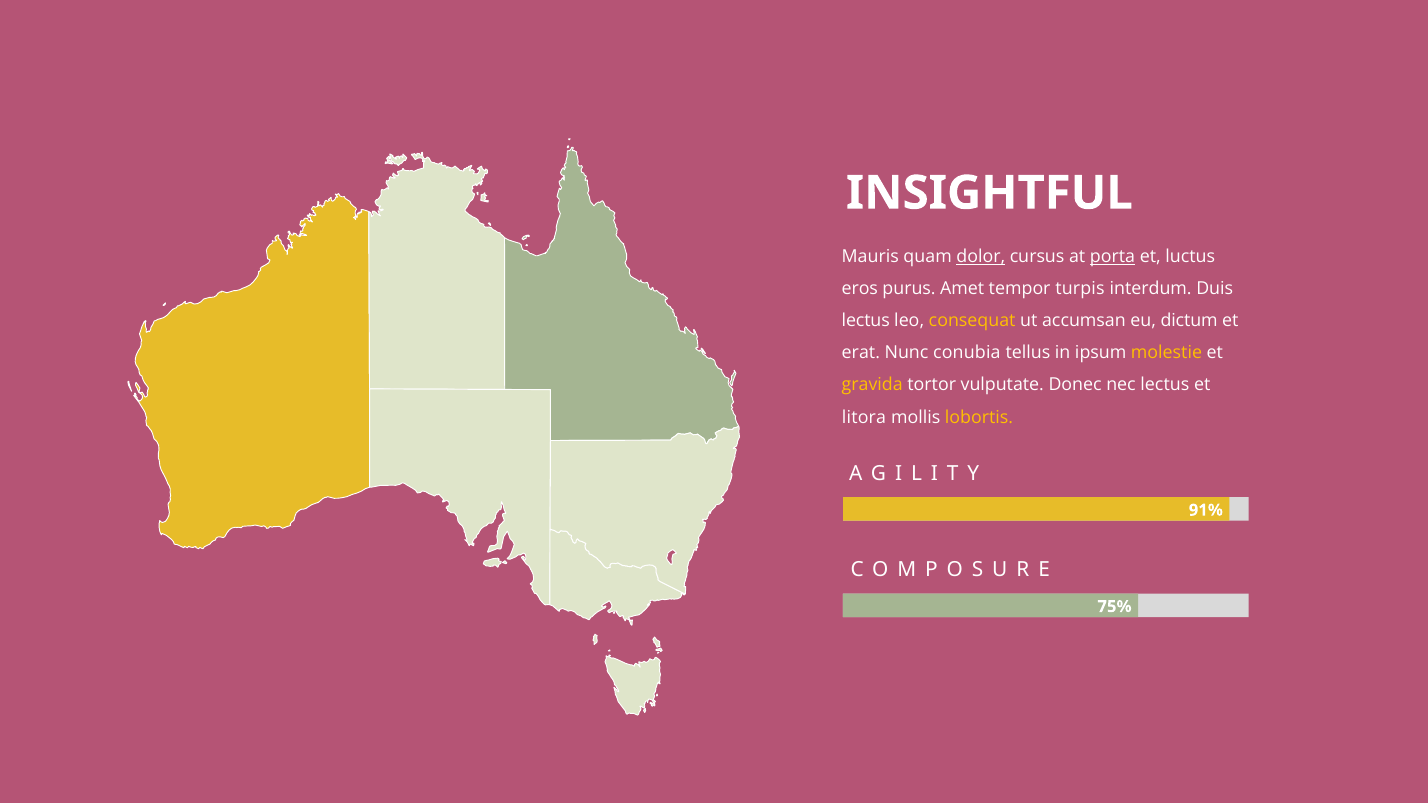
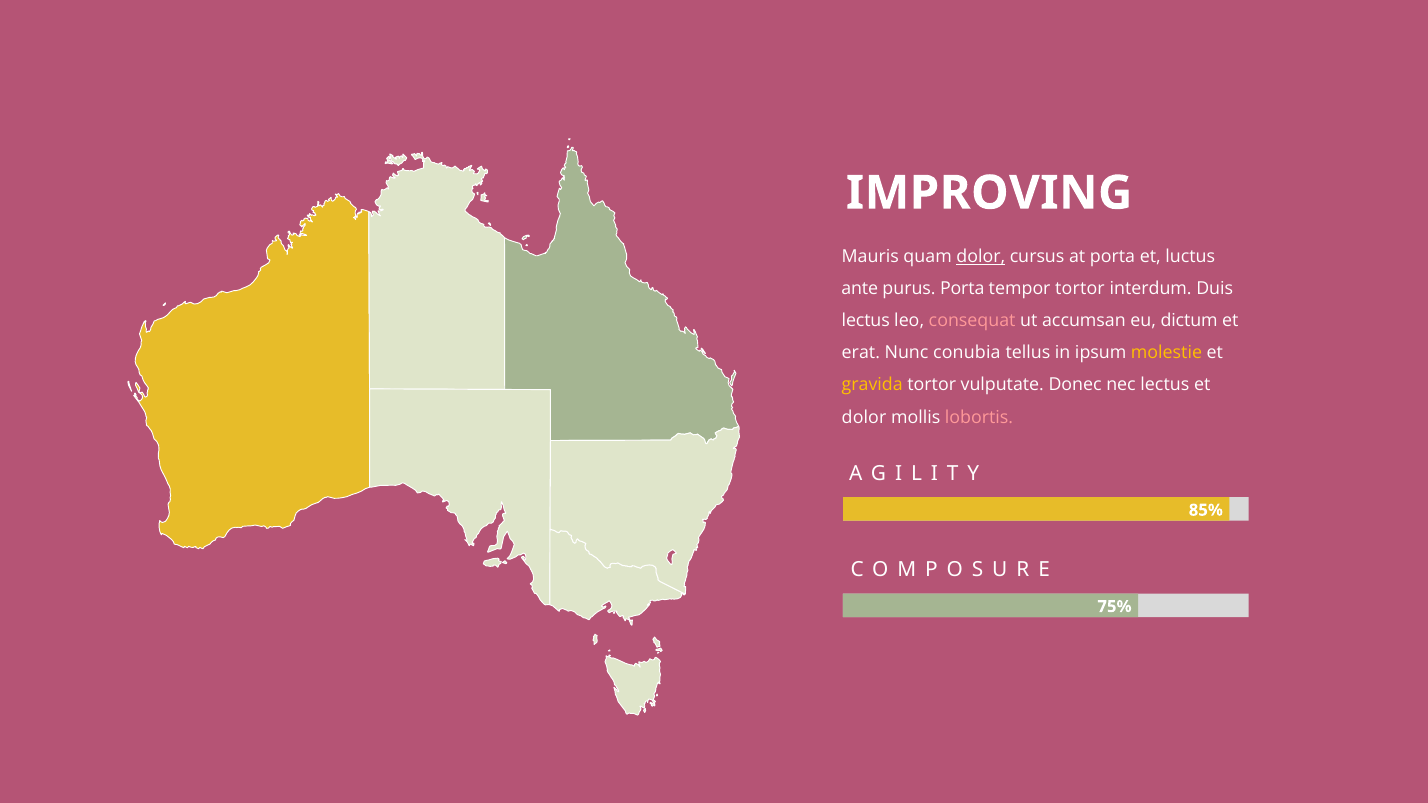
INSIGHTFUL: INSIGHTFUL -> IMPROVING (989, 193)
porta underline: present -> none (1113, 257)
eros: eros -> ante (860, 289)
purus Amet: Amet -> Porta (962, 289)
tempor turpis: turpis -> tortor (1080, 289)
consequat colour: yellow -> pink (972, 321)
litora: litora -> dolor (864, 417)
lobortis colour: yellow -> pink (979, 417)
91%: 91% -> 85% (1206, 510)
